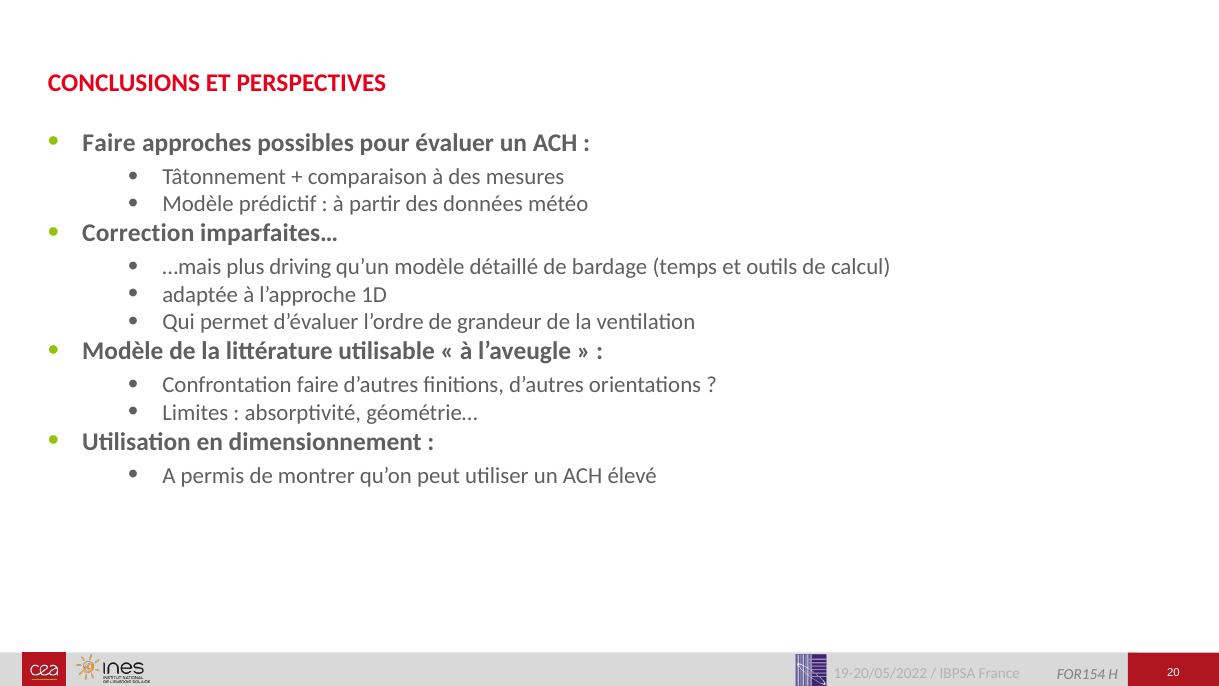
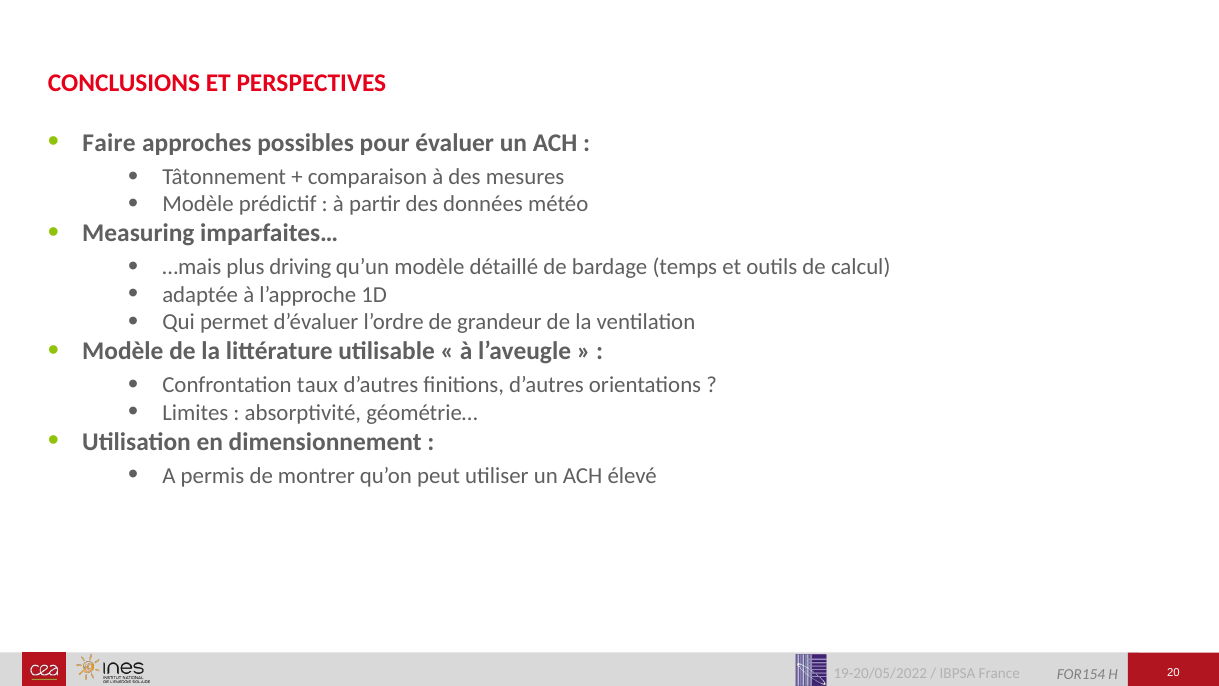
Correction: Correction -> Measuring (138, 233)
Confrontation faire: faire -> taux (318, 385)
